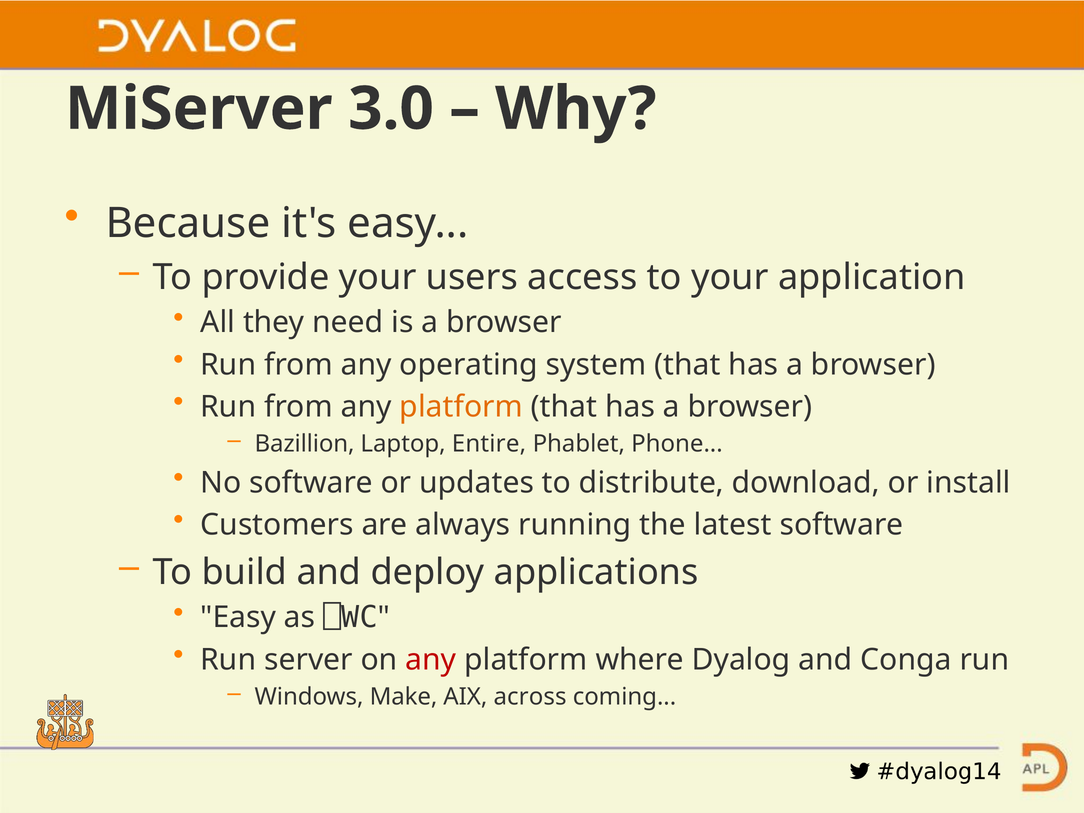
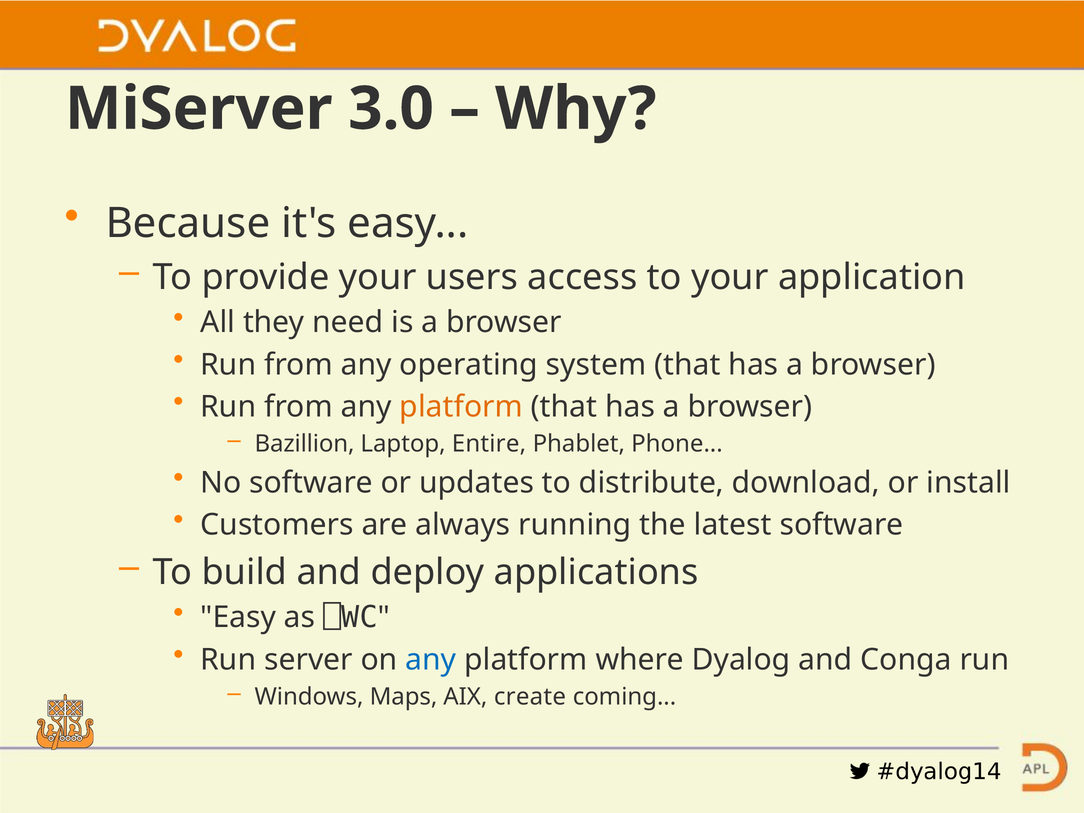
any colour: red -> blue (431, 660)
Make: Make -> Maps (403, 697)
across: across -> create (530, 697)
